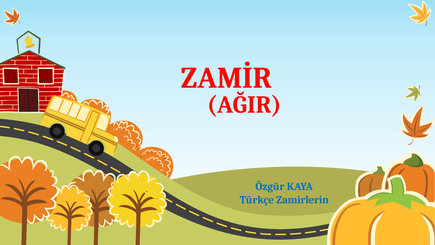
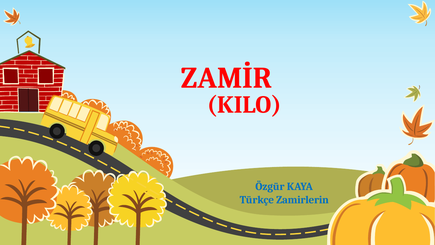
AĞIR: AĞIR -> KILO (244, 105)
